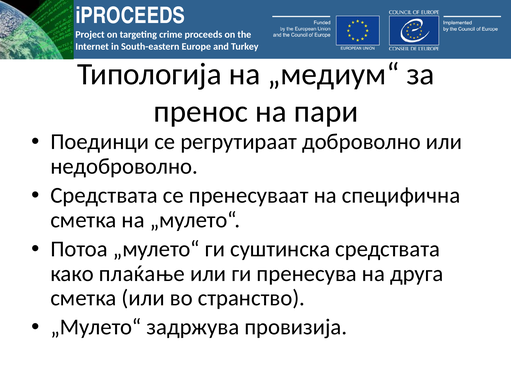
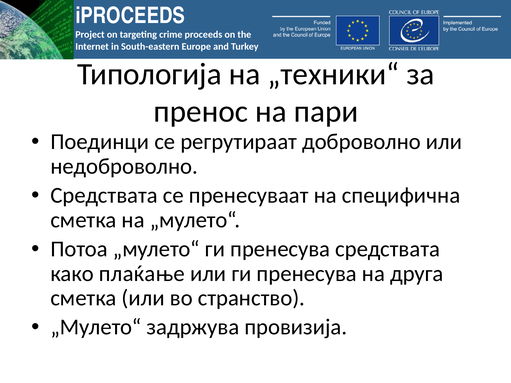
„медиум“: „медиум“ -> „техники“ (333, 74)
„мулето“ ги суштинска: суштинска -> пренесува (280, 249)
